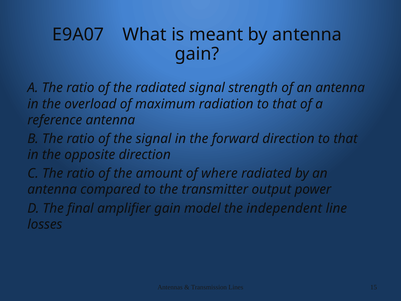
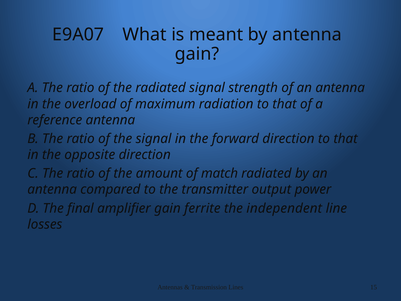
where: where -> match (220, 173)
model: model -> ferrite (202, 208)
